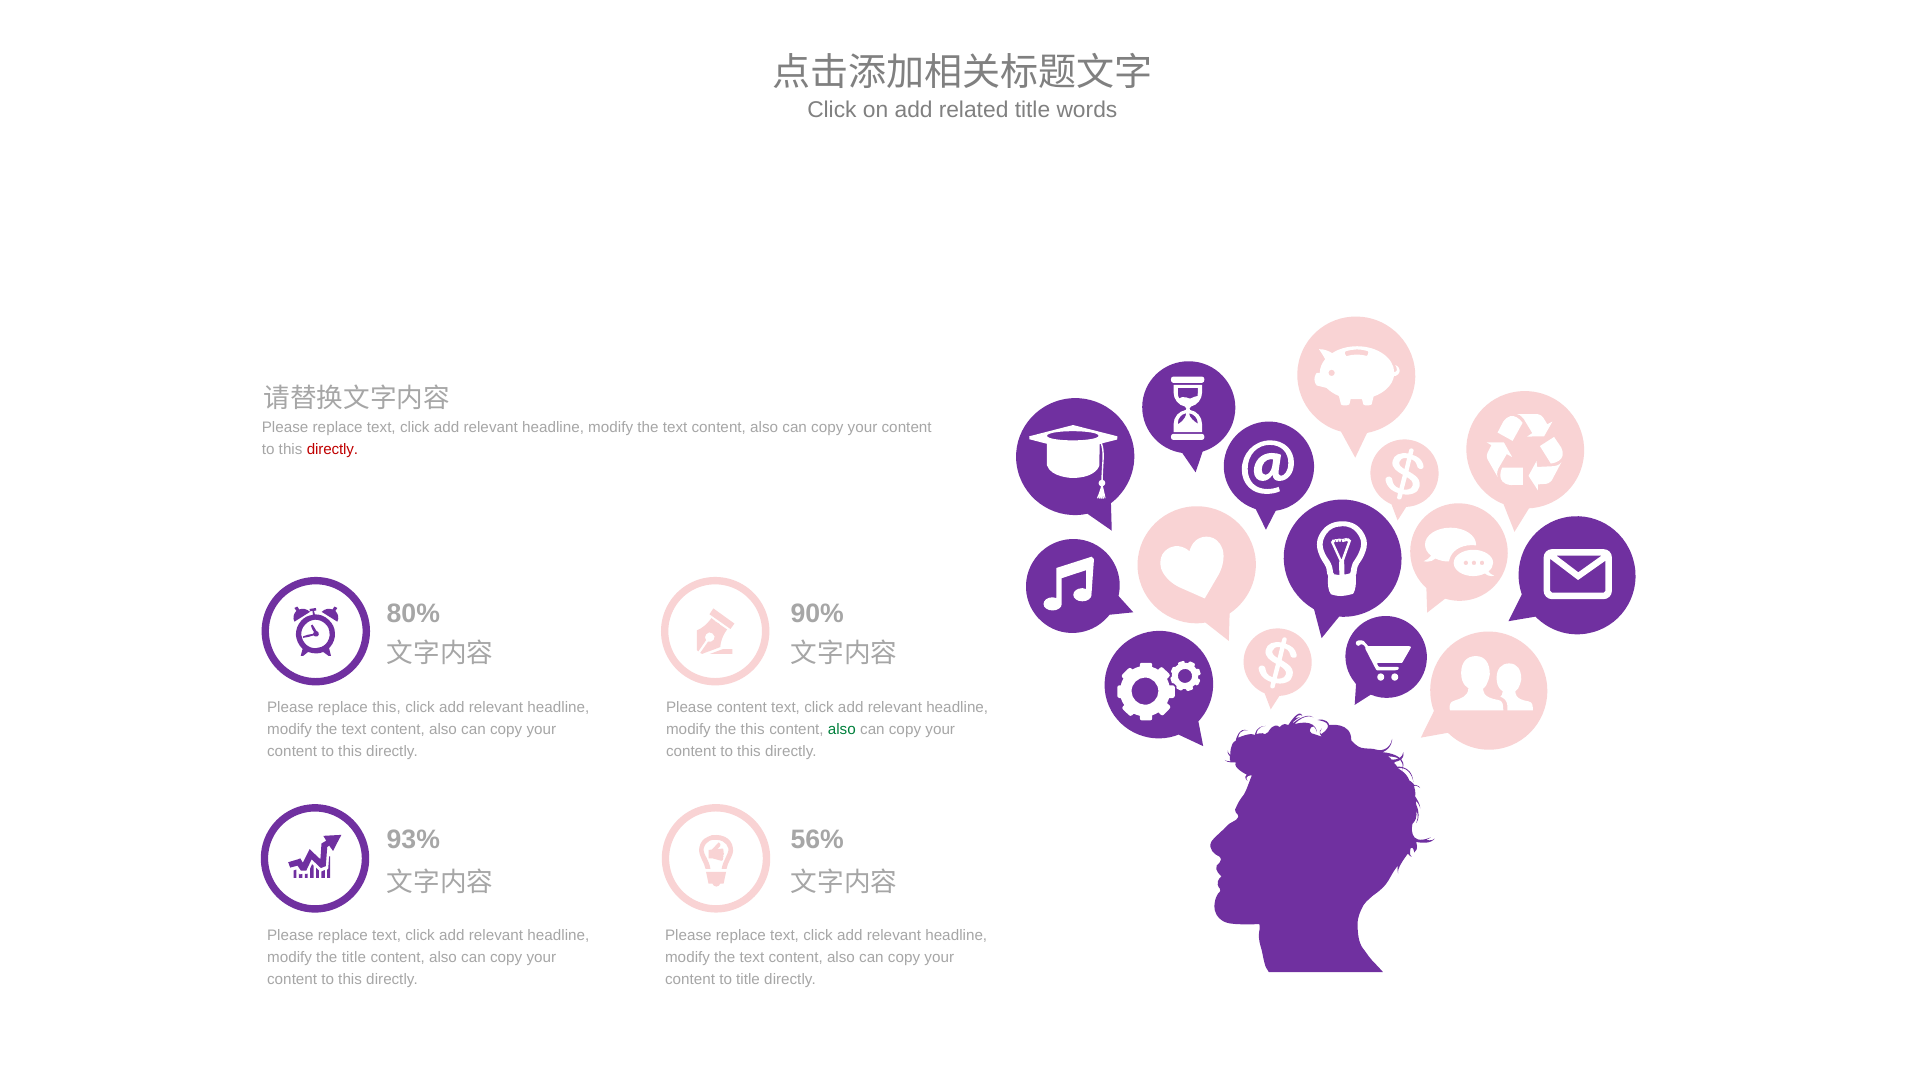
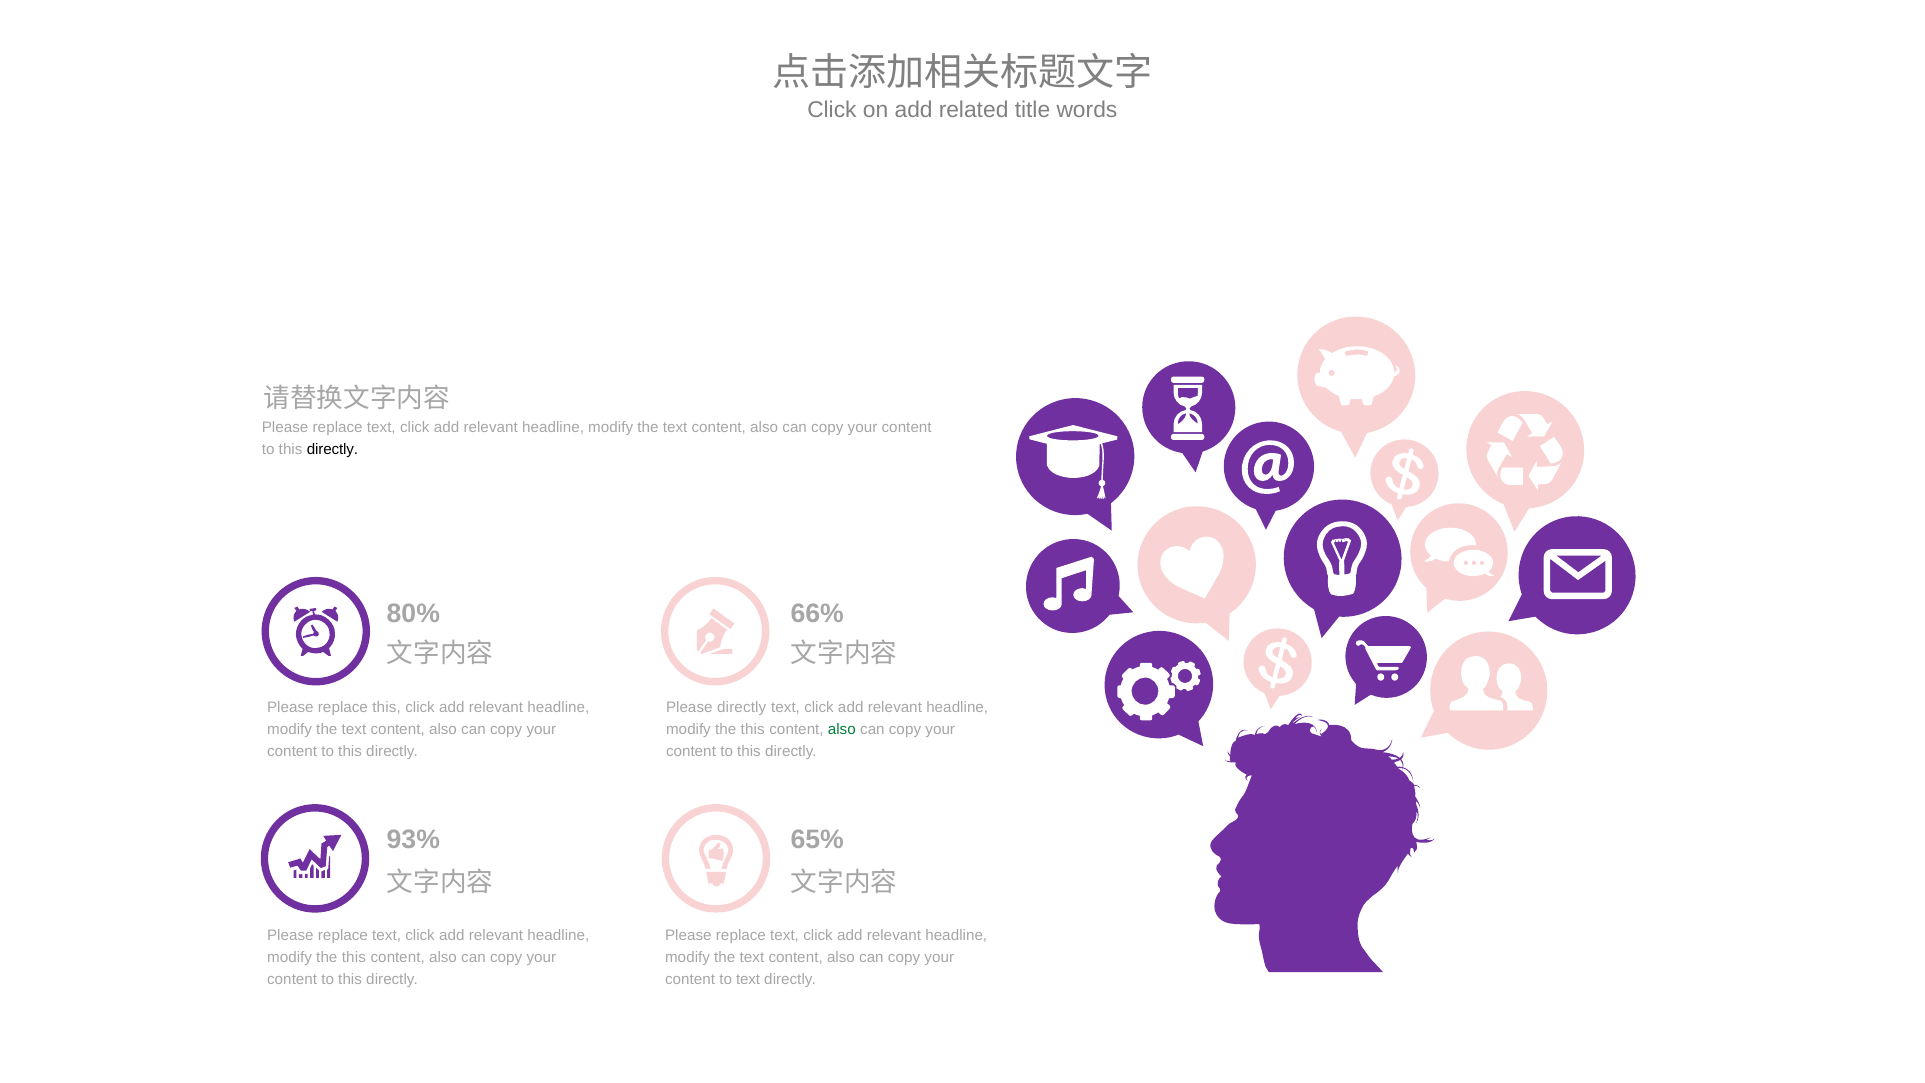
directly colour: red -> black (332, 450)
90%: 90% -> 66% (817, 614)
Please content: content -> directly (742, 707)
56%: 56% -> 65% (817, 840)
title: title -> this (354, 957)
to title: title -> text (748, 979)
